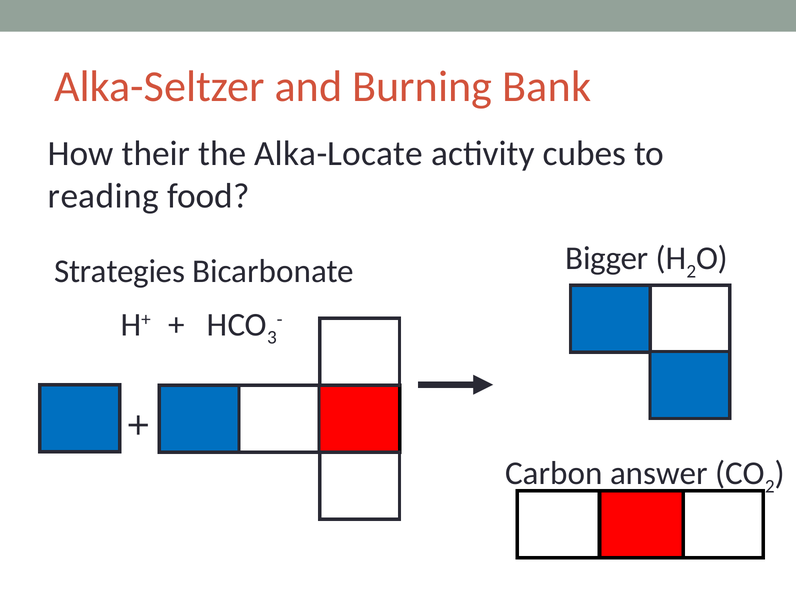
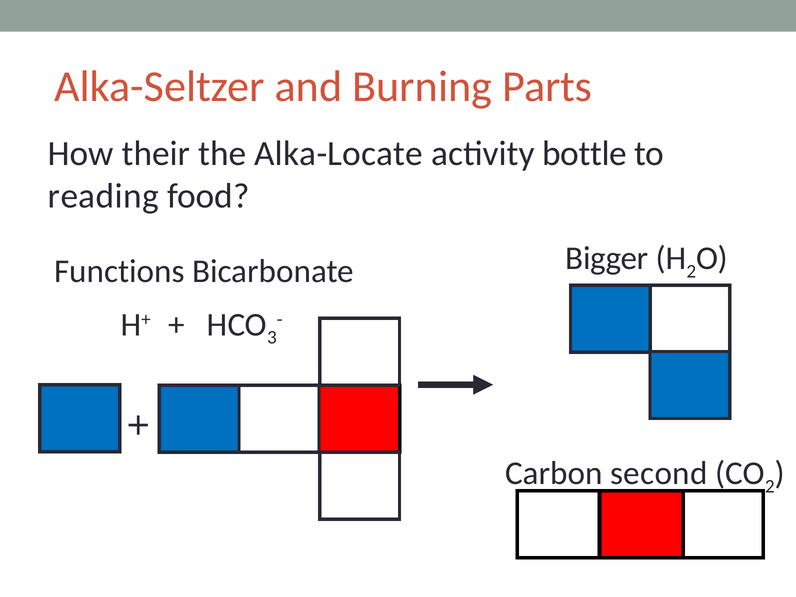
Bank: Bank -> Parts (547, 87)
cubes: cubes -> bottle (585, 154)
Strategies: Strategies -> Functions (119, 272)
answer: answer -> second (659, 473)
